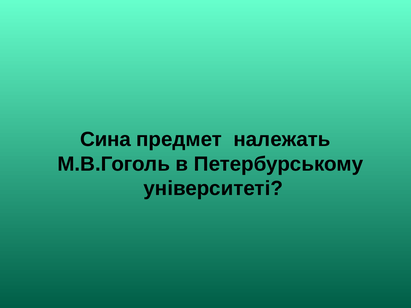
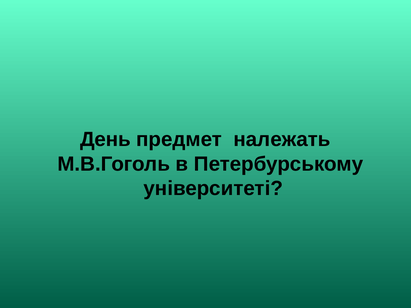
Сина: Сина -> День (105, 139)
